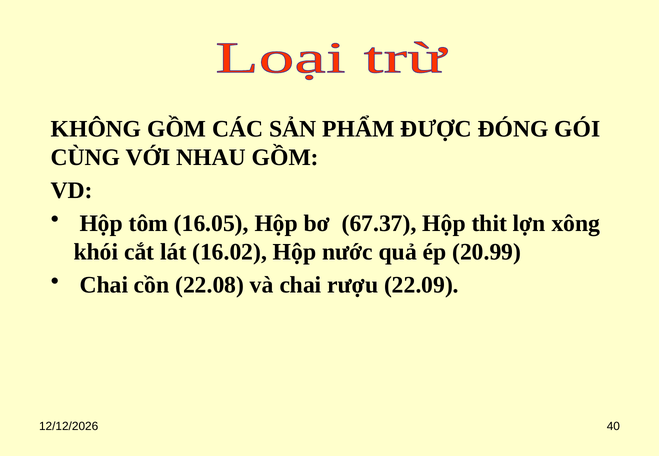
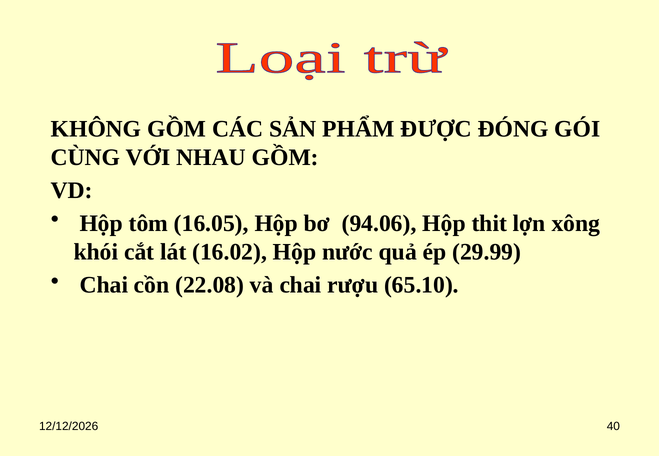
67.37: 67.37 -> 94.06 (379, 224)
20.99: 20.99 -> 29.99 (487, 252)
22.09: 22.09 -> 65.10 (421, 285)
